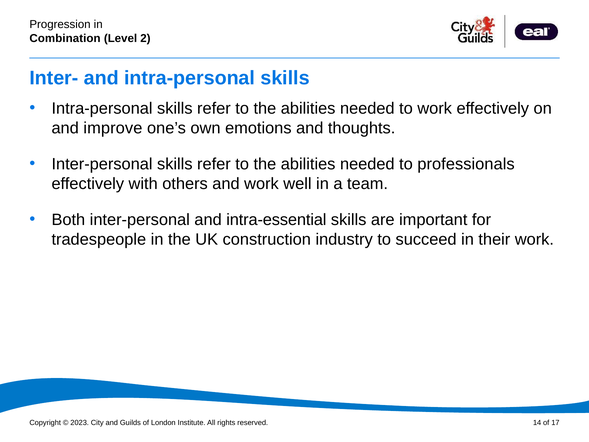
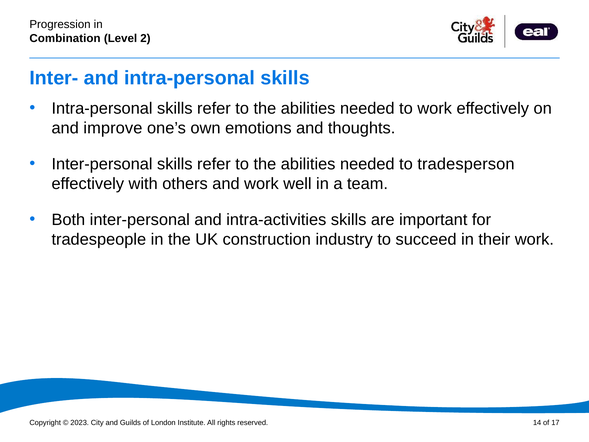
professionals: professionals -> tradesperson (466, 164)
intra-essential: intra-essential -> intra-activities (276, 220)
